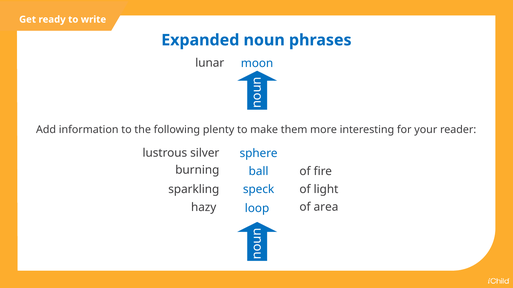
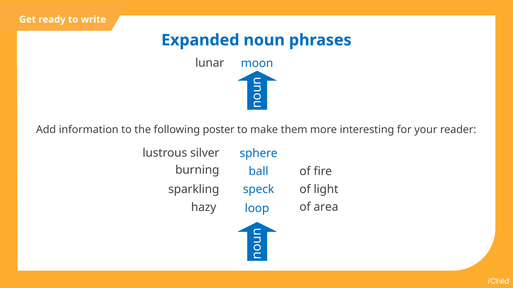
plenty: plenty -> poster (219, 130)
